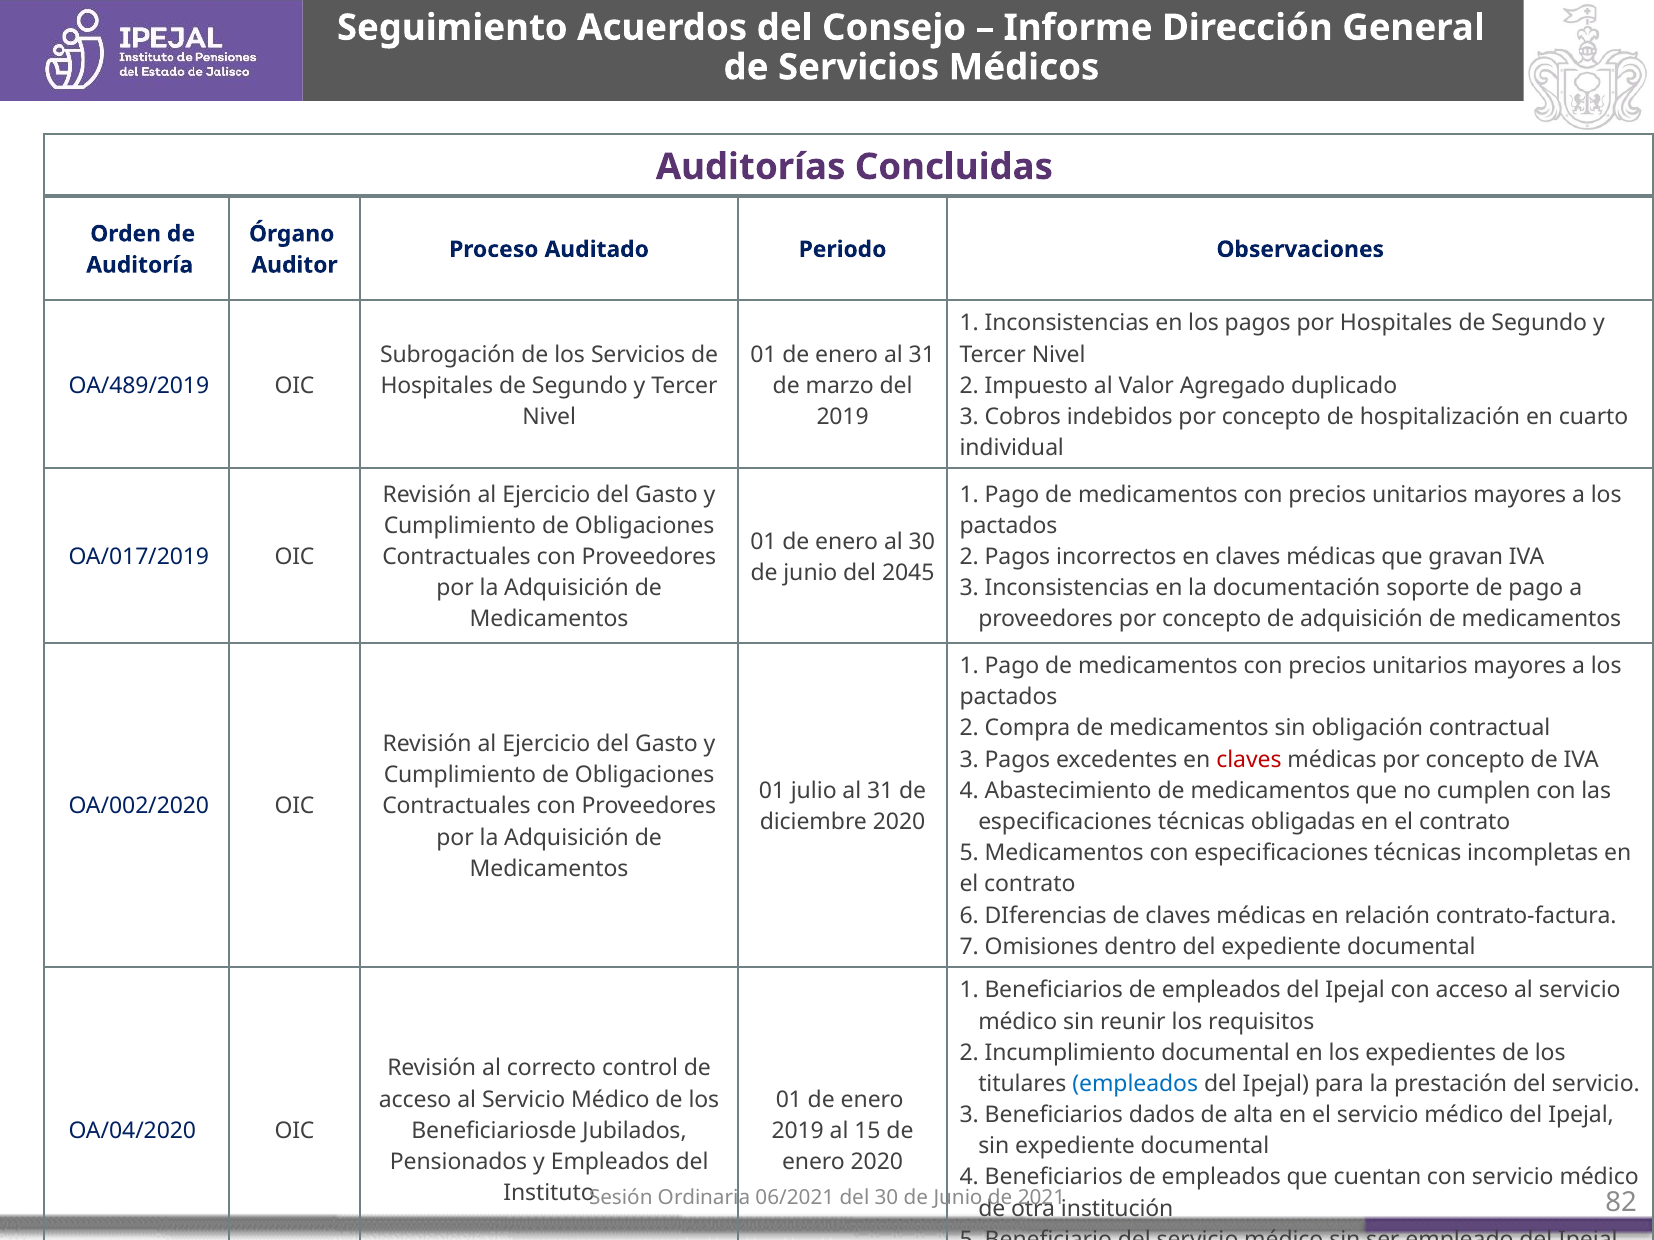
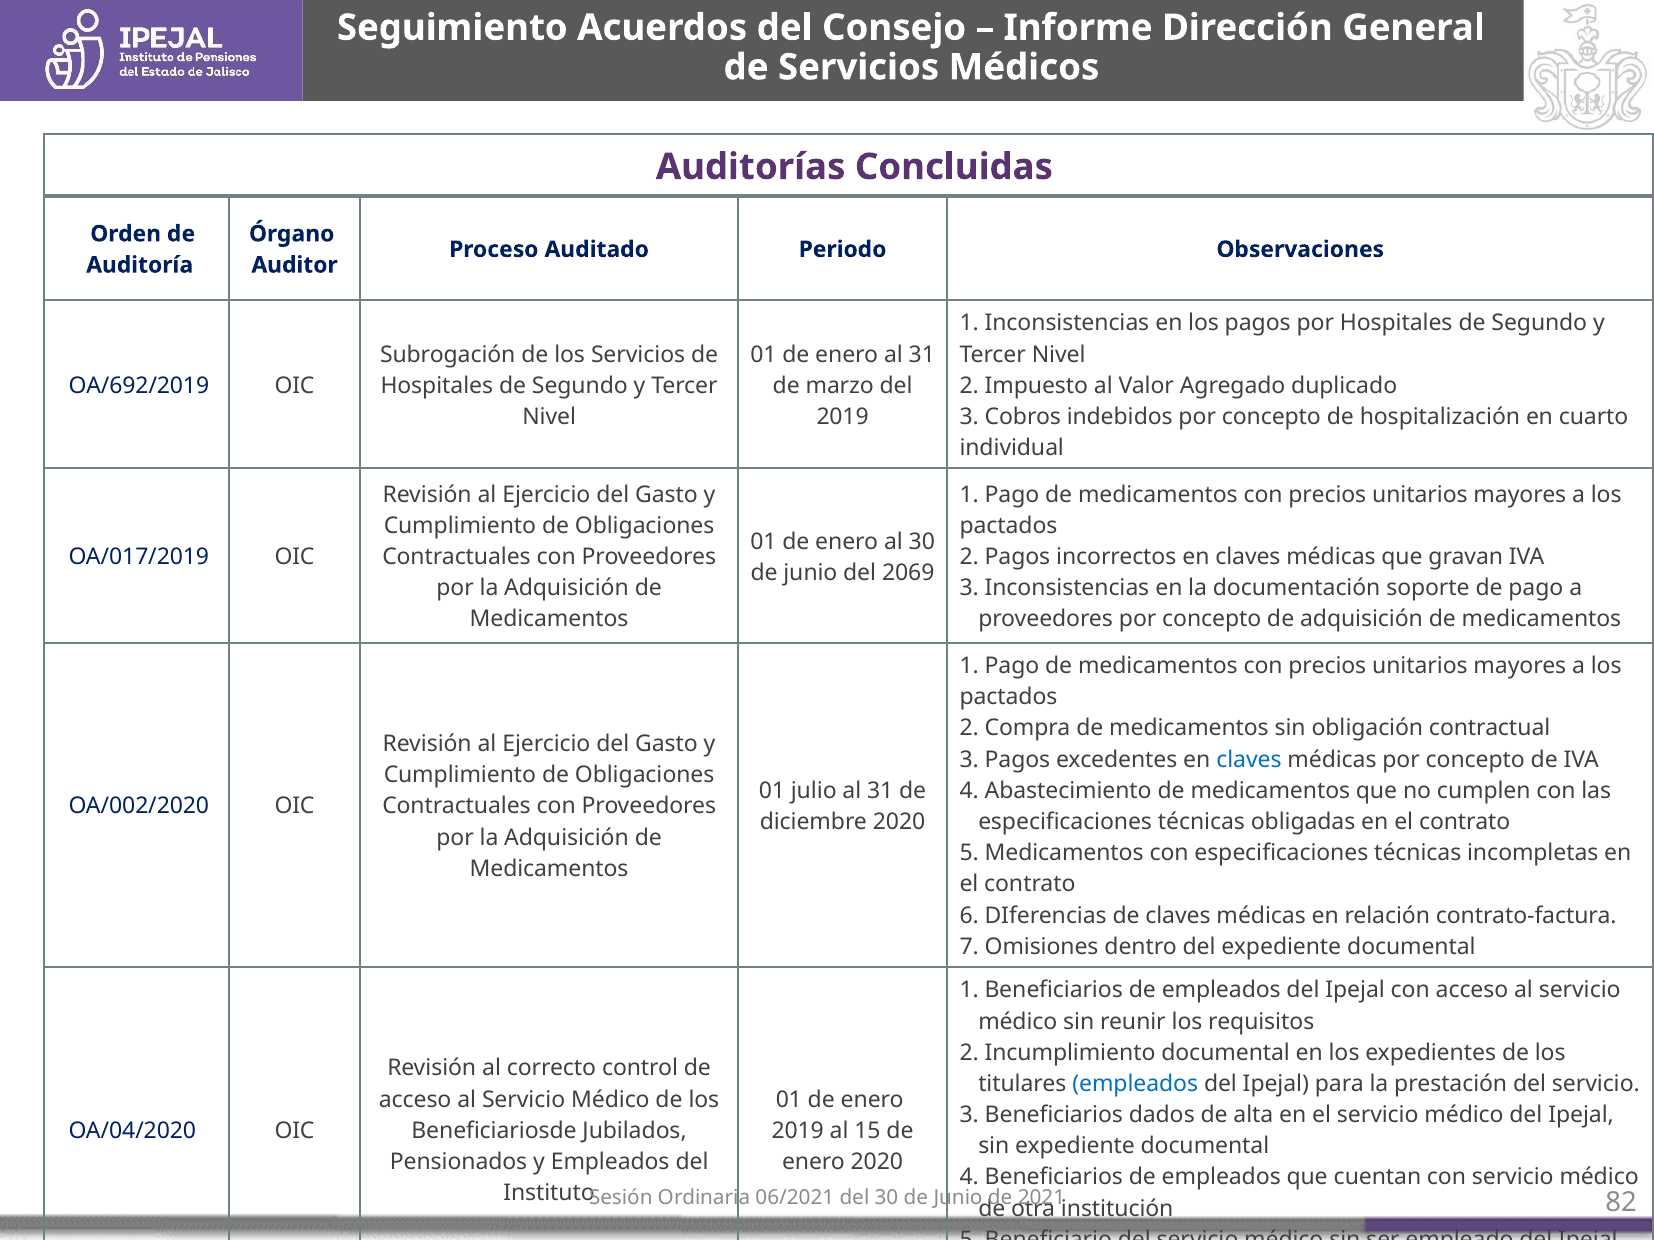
OA/489/2019: OA/489/2019 -> OA/692/2019 (139, 386)
2045: 2045 -> 2069 (908, 573)
claves colour: red -> blue (1249, 760)
